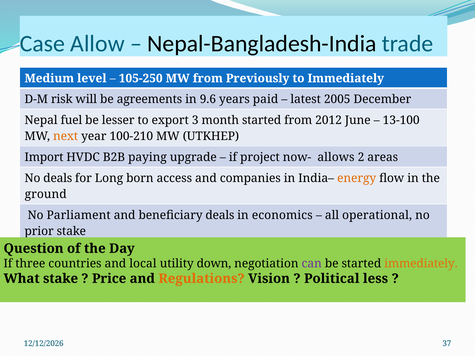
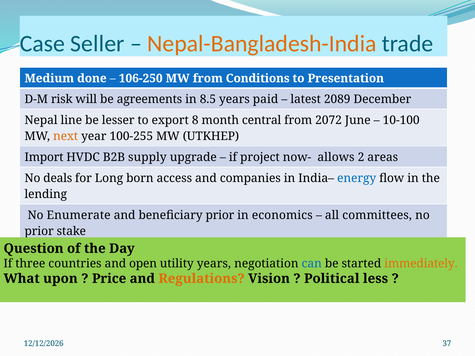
Allow: Allow -> Seller (97, 44)
Nepal-Bangladesh-India colour: black -> orange (262, 44)
level: level -> done (92, 78)
105-250: 105-250 -> 106-250 (141, 78)
Previously: Previously -> Conditions (258, 78)
to Immediately: Immediately -> Presentation (346, 78)
9.6: 9.6 -> 8.5 (208, 99)
2005: 2005 -> 2089 (337, 99)
fuel: fuel -> line (71, 120)
3: 3 -> 8 (195, 120)
month started: started -> central (262, 120)
2012: 2012 -> 2072 (329, 120)
13-100: 13-100 -> 10-100 (401, 120)
100-210: 100-210 -> 100-255 (131, 136)
paying: paying -> supply (147, 157)
energy colour: orange -> blue (357, 178)
ground: ground -> lending (46, 194)
Parliament: Parliament -> Enumerate (79, 215)
beneficiary deals: deals -> prior (220, 215)
operational: operational -> committees (377, 215)
local: local -> open (143, 264)
utility down: down -> years (214, 264)
can colour: purple -> blue (312, 264)
What stake: stake -> upon (60, 279)
